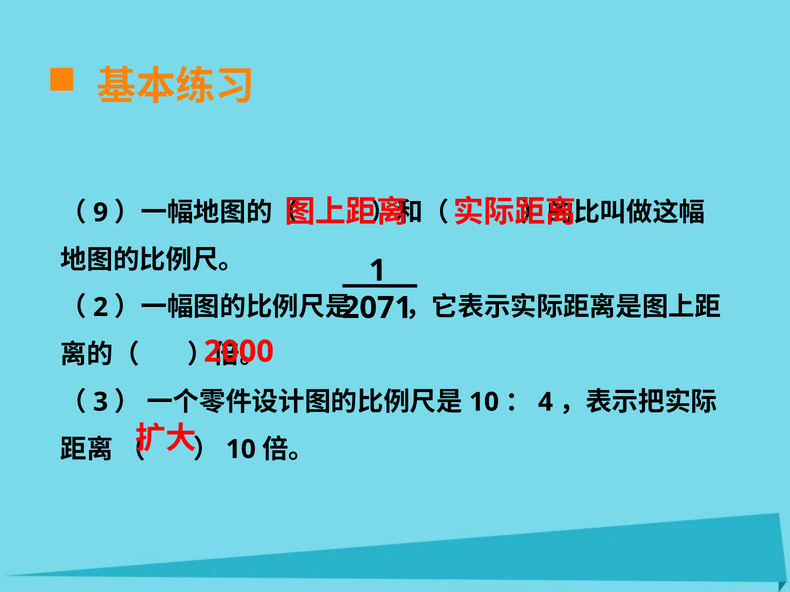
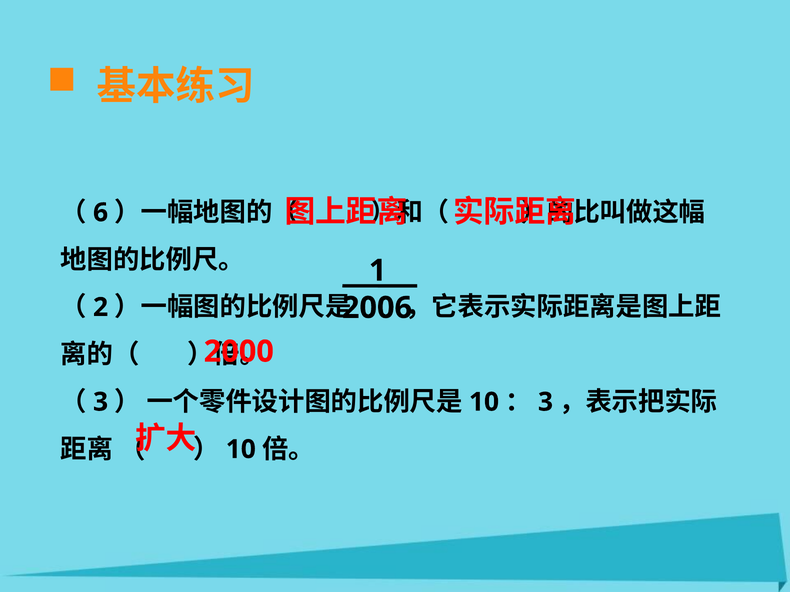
9: 9 -> 6 (101, 213)
2071: 2071 -> 2006 (377, 308)
4: 4 -> 3 (545, 402)
